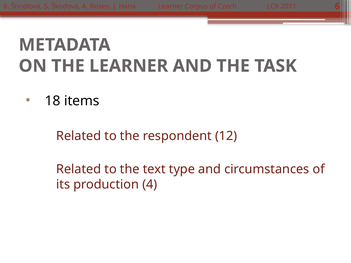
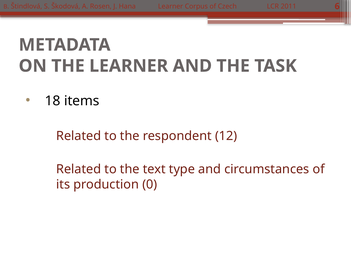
4: 4 -> 0 (150, 185)
